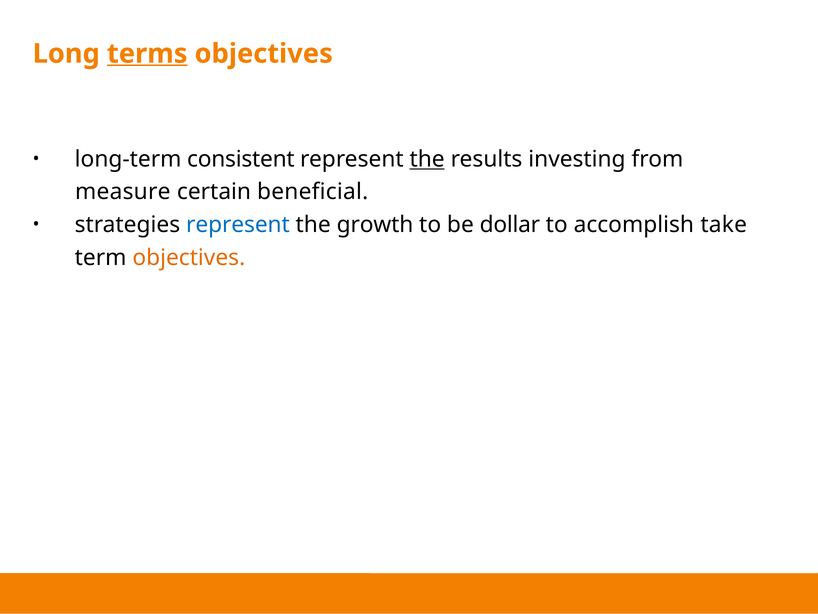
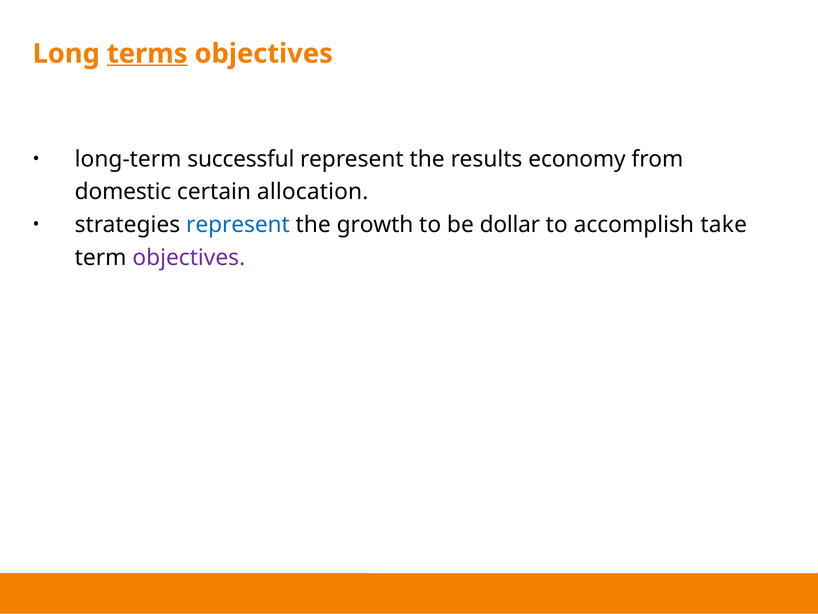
consistent: consistent -> successful (241, 159)
the underline: present -> none (427, 159)
investing: investing -> economy (577, 159)
measure: measure -> domestic (123, 192)
beneficial: beneficial -> allocation (313, 192)
objectives colour: orange -> purple (189, 257)
